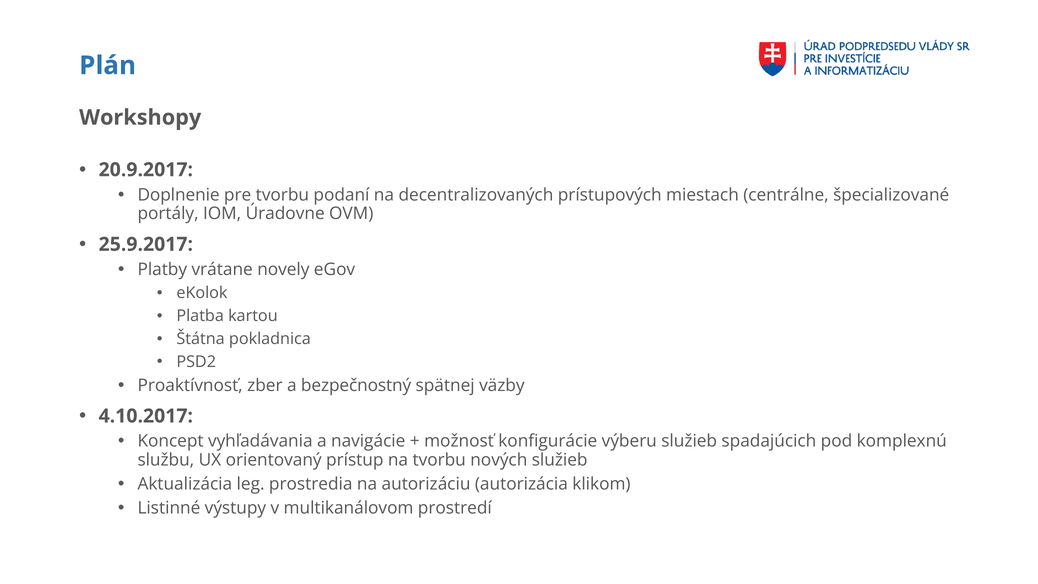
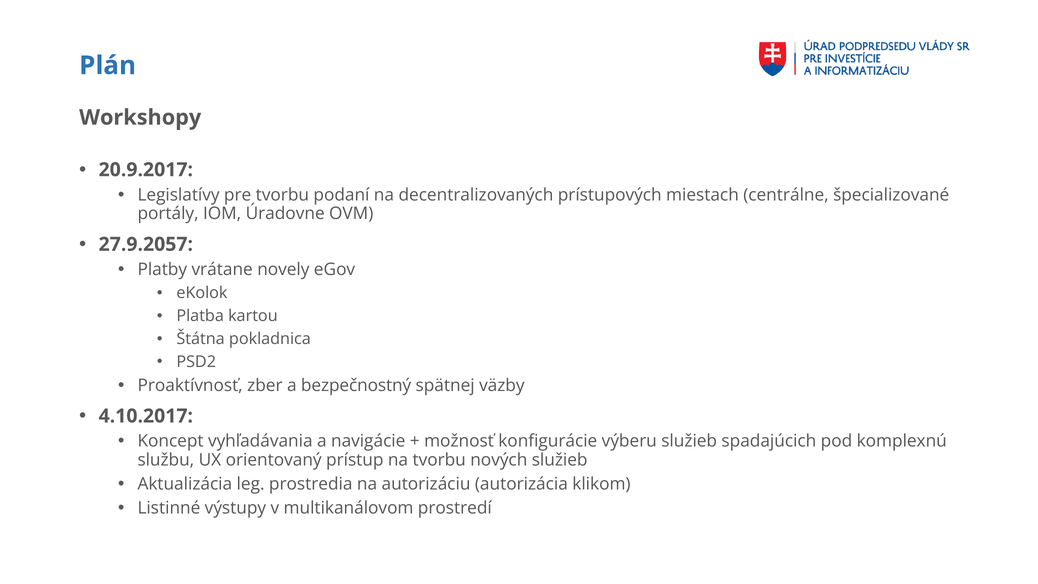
Doplnenie: Doplnenie -> Legislatívy (179, 195)
25.9.2017: 25.9.2017 -> 27.9.2057 (146, 244)
